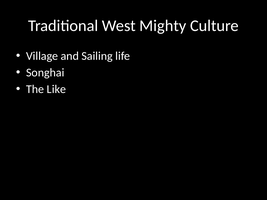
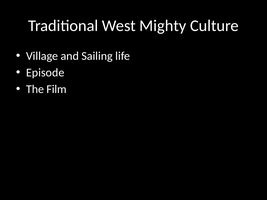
Songhai: Songhai -> Episode (45, 73)
Like: Like -> Film (56, 89)
